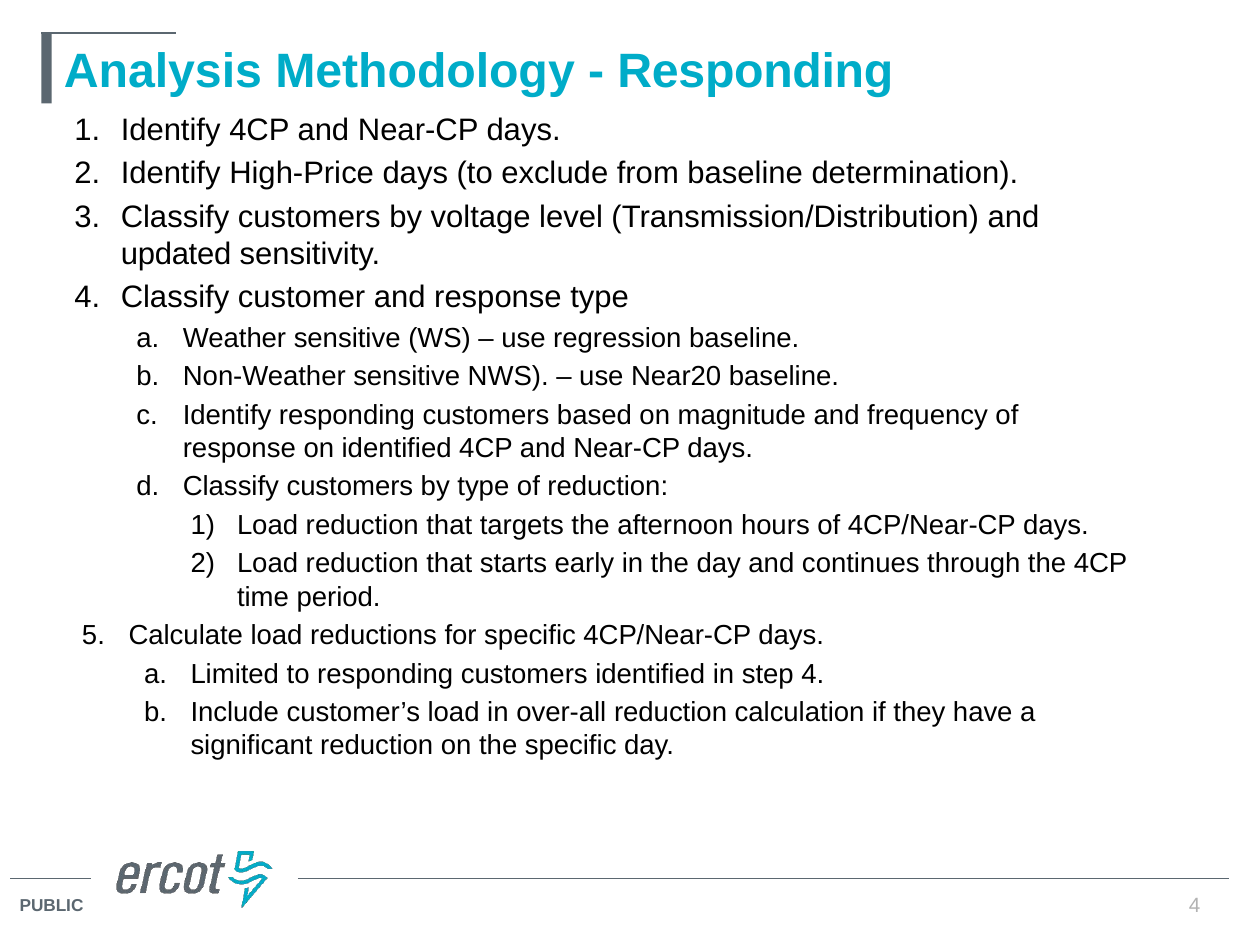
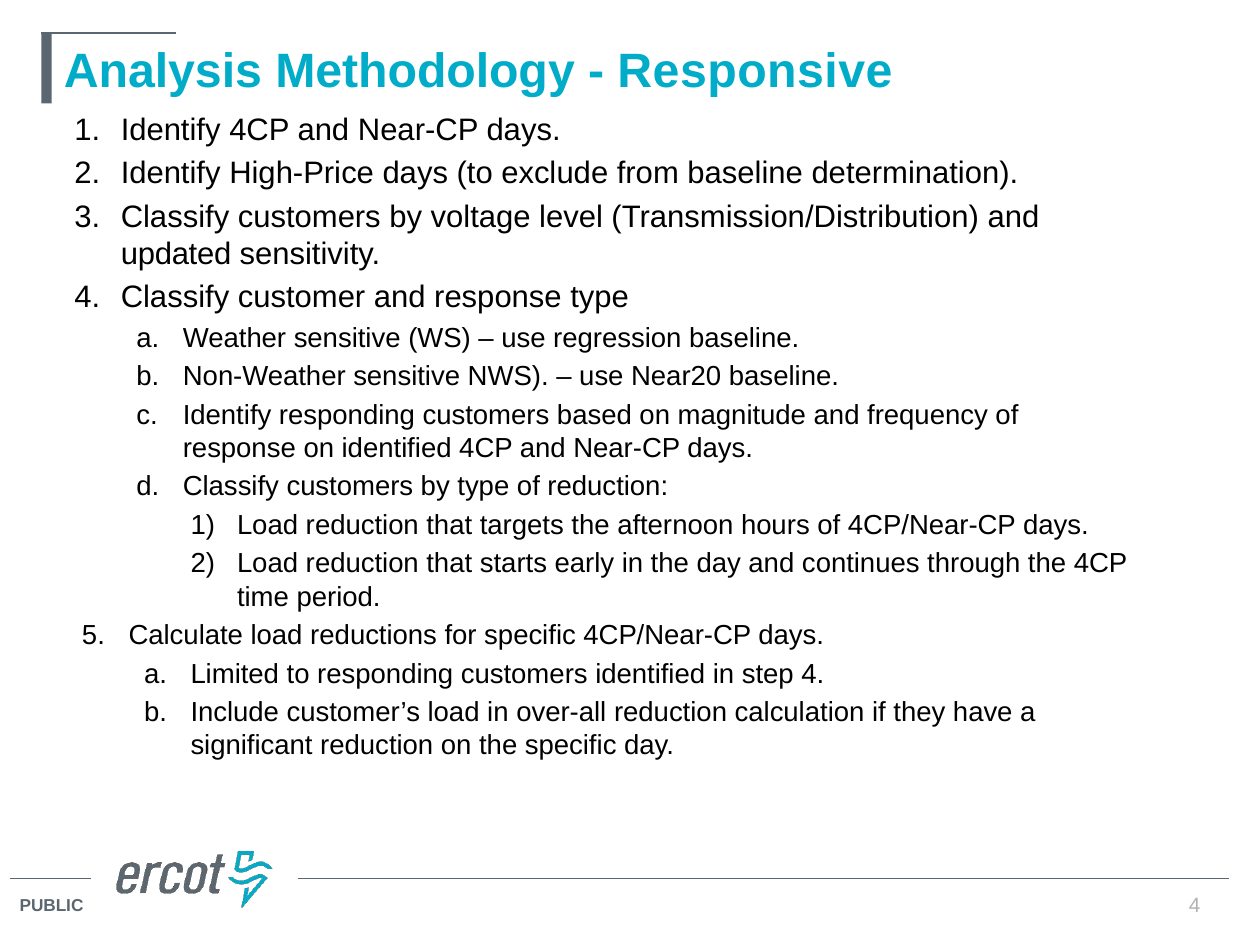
Responding: Responding -> Responsive (755, 72)
